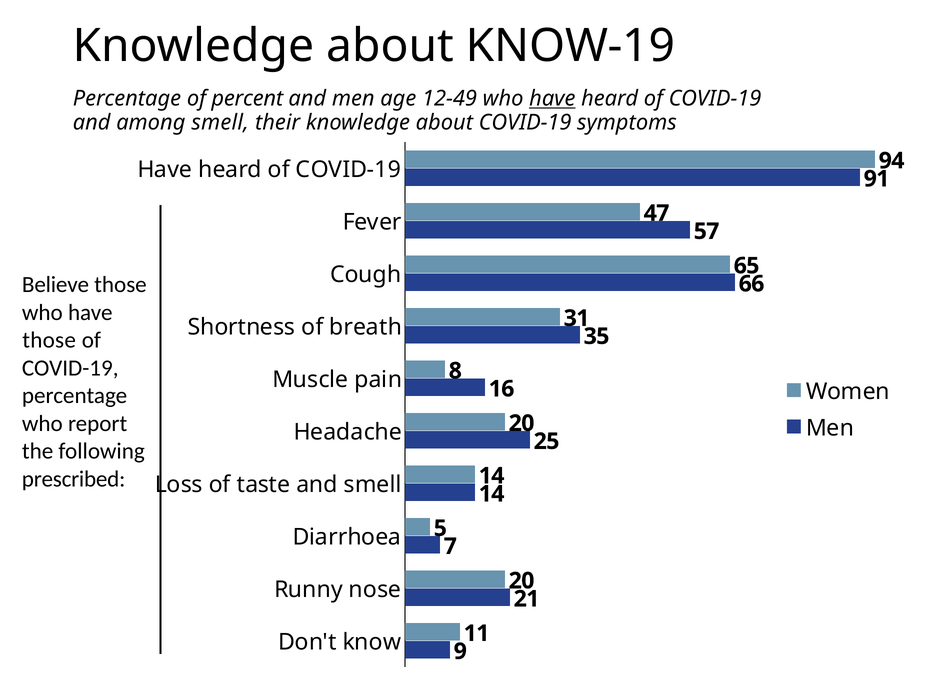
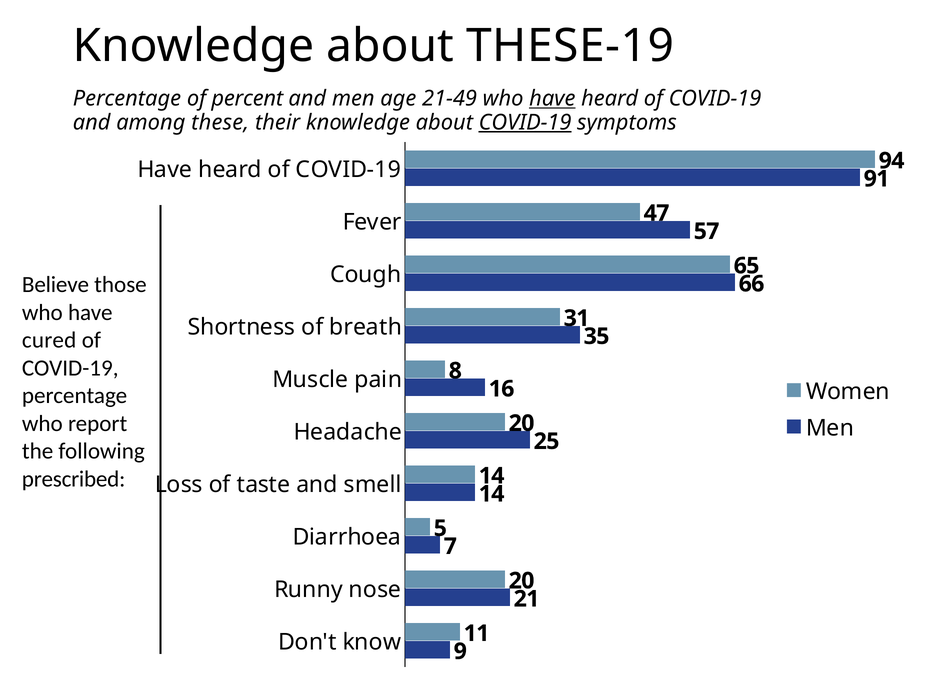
KNOW-19: KNOW-19 -> THESE-19 (570, 46)
12-49: 12-49 -> 21-49 (450, 99)
among smell: smell -> these (220, 122)
COVID-19 underline: none -> present (525, 122)
those: those -> cured (49, 340)
